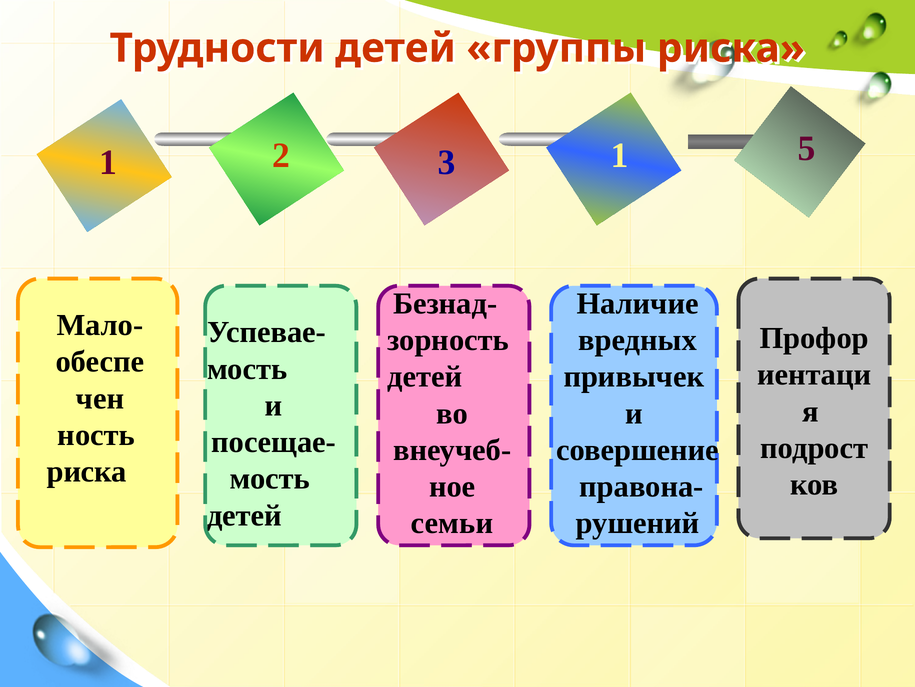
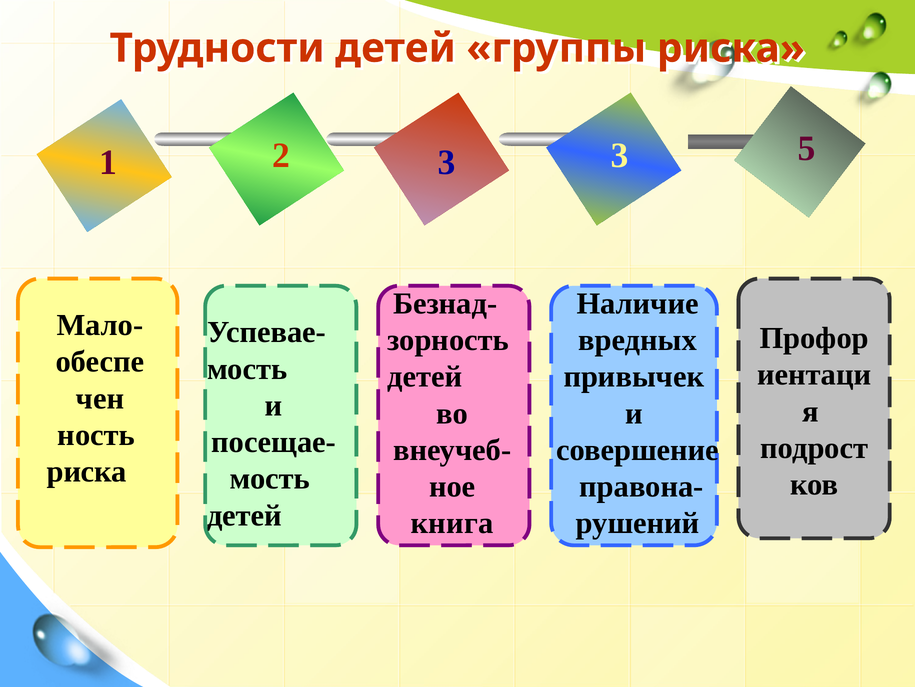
3 1: 1 -> 3 (620, 155)
семьи: семьи -> книга (452, 523)
